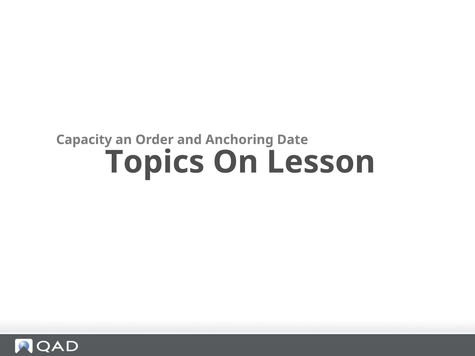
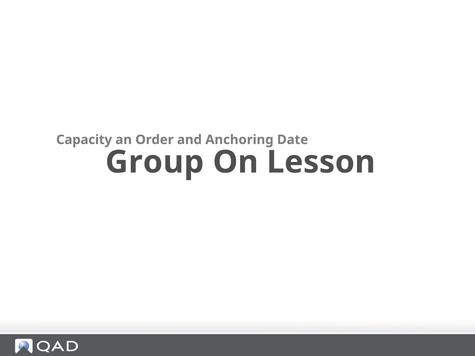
Topics: Topics -> Group (155, 162)
